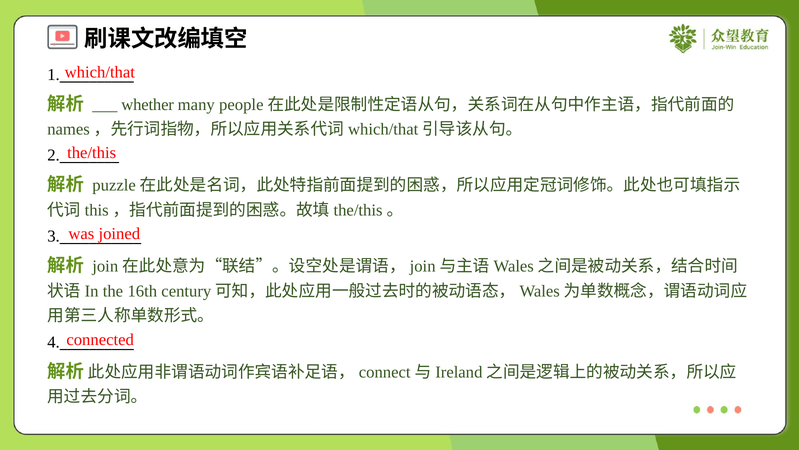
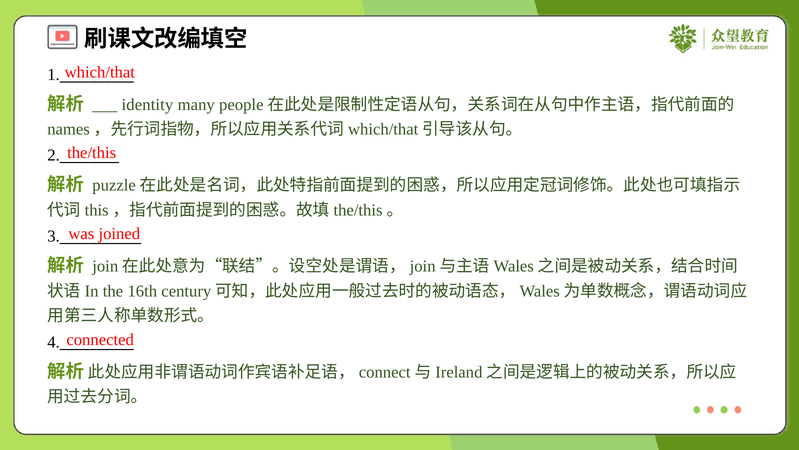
whether: whether -> identity (147, 104)
